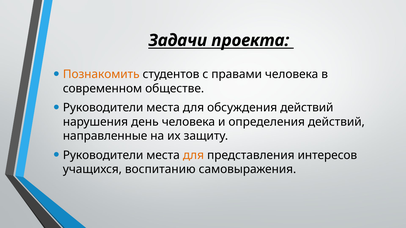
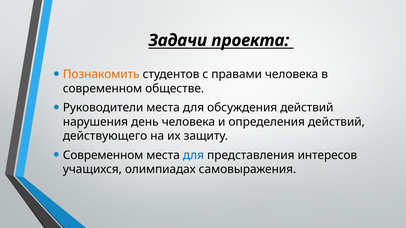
направленные: направленные -> действующего (105, 136)
Руководители: Руководители -> Современном (103, 155)
для colour: orange -> blue (193, 155)
воспитанию: воспитанию -> олимпиадах (160, 170)
